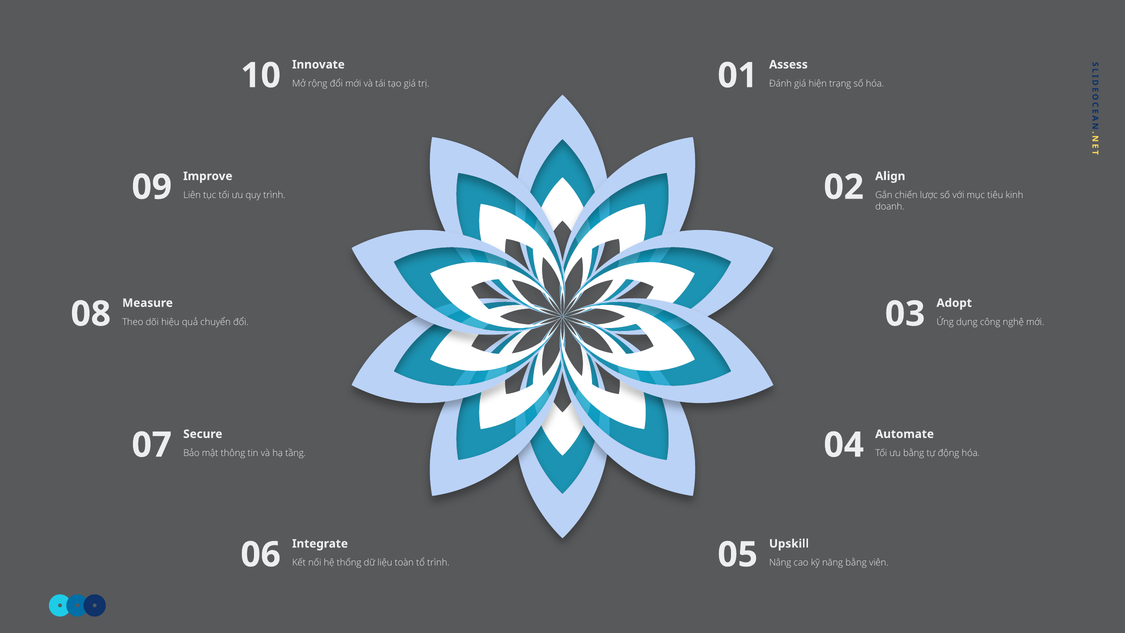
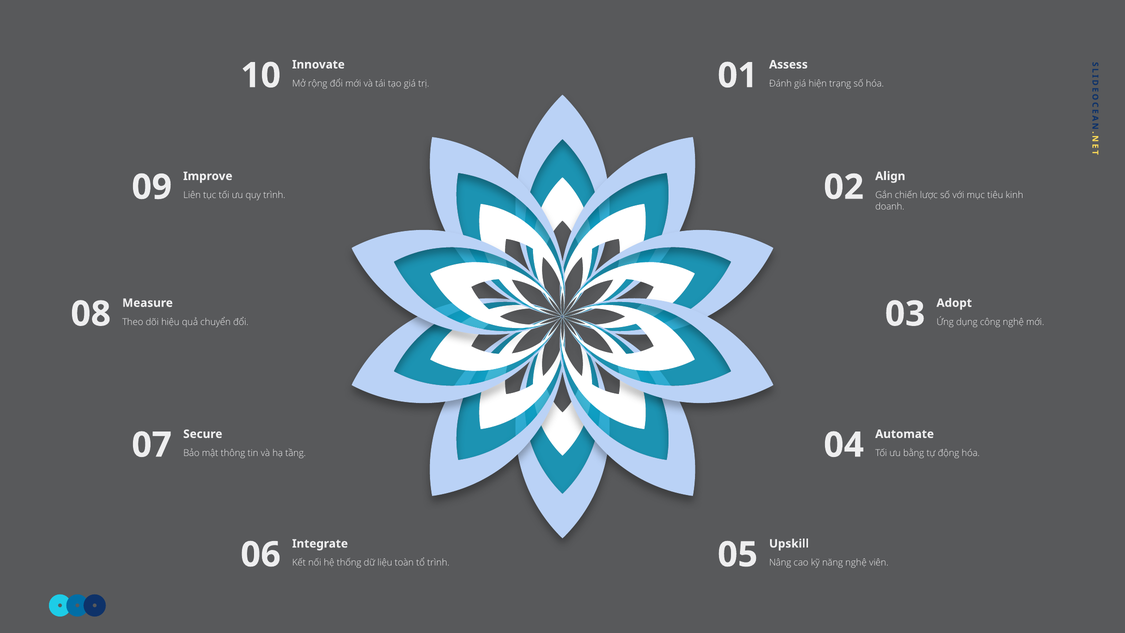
năng bằng: bằng -> nghệ (856, 563)
